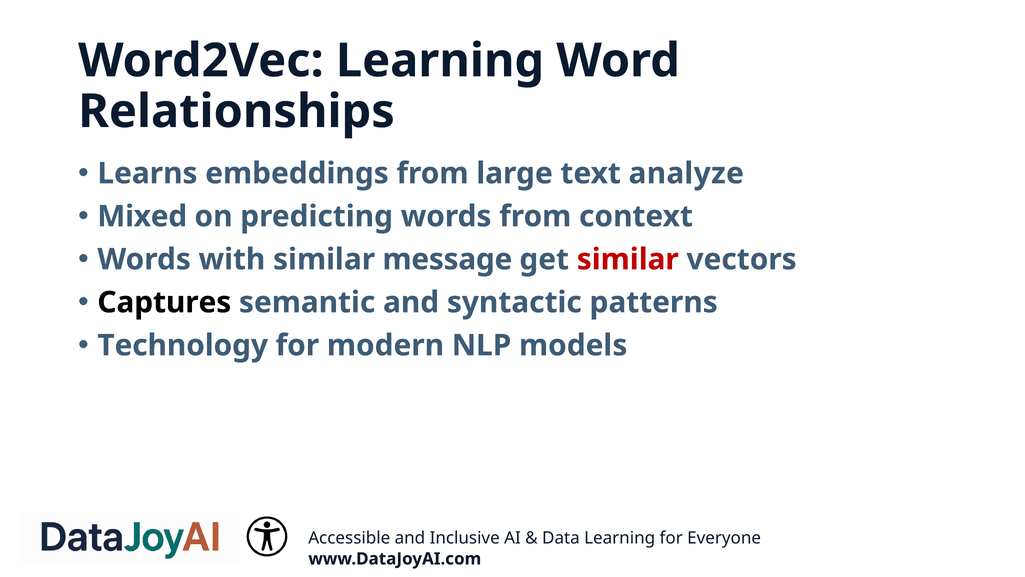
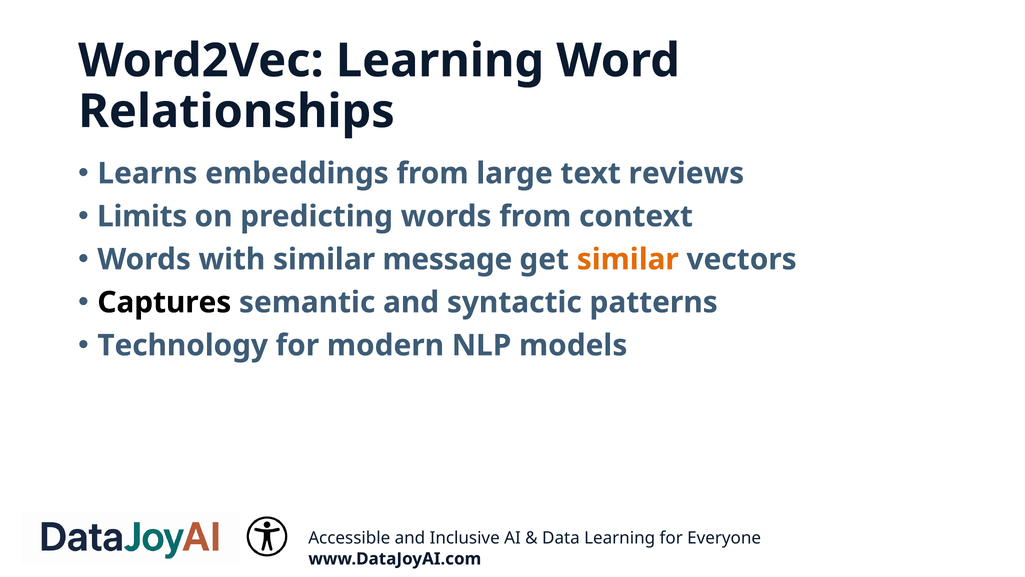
analyze: analyze -> reviews (686, 173)
Mixed: Mixed -> Limits (142, 216)
similar colour: red -> orange (628, 259)
